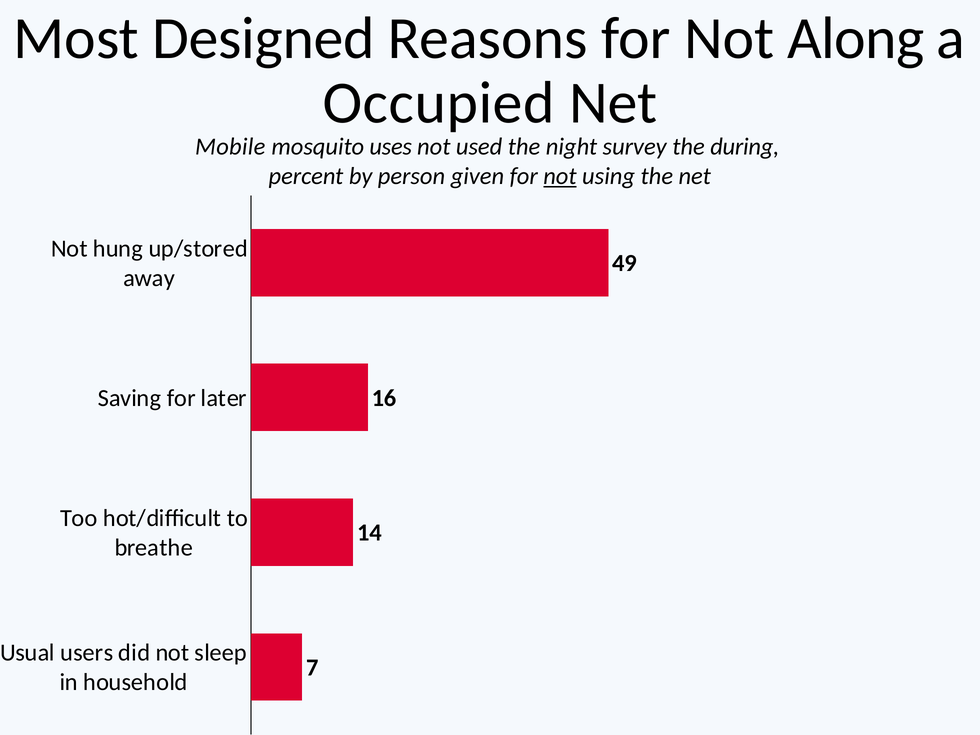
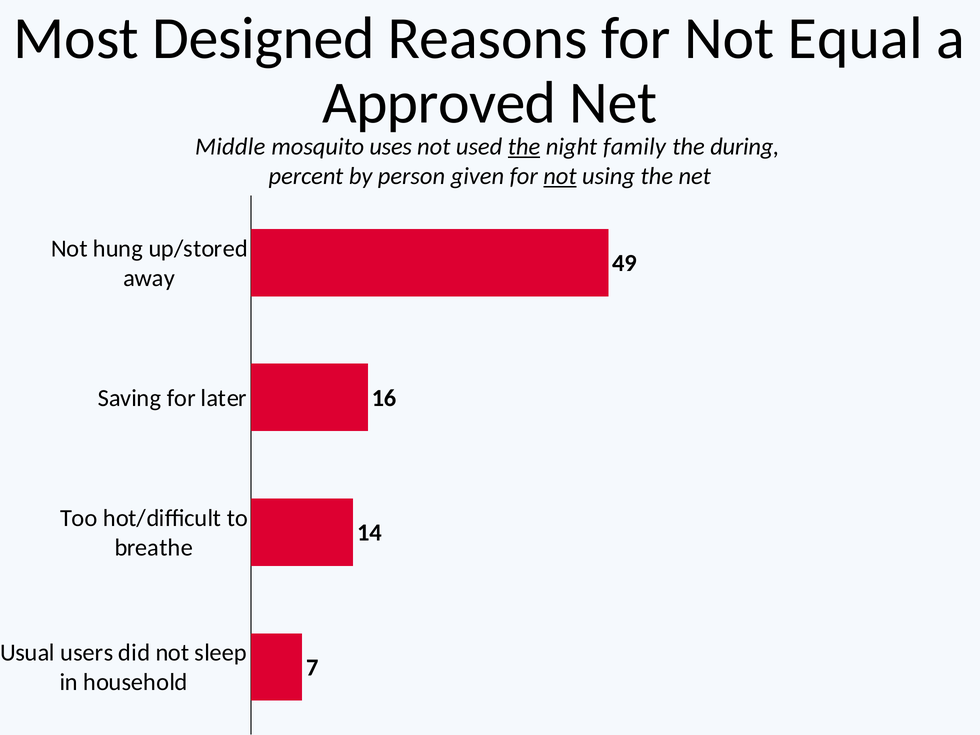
Along: Along -> Equal (855, 38)
Occupied: Occupied -> Approved (439, 103)
Mobile: Mobile -> Middle (230, 147)
the underline: none -> present (524, 147)
survey: survey -> family (635, 147)
